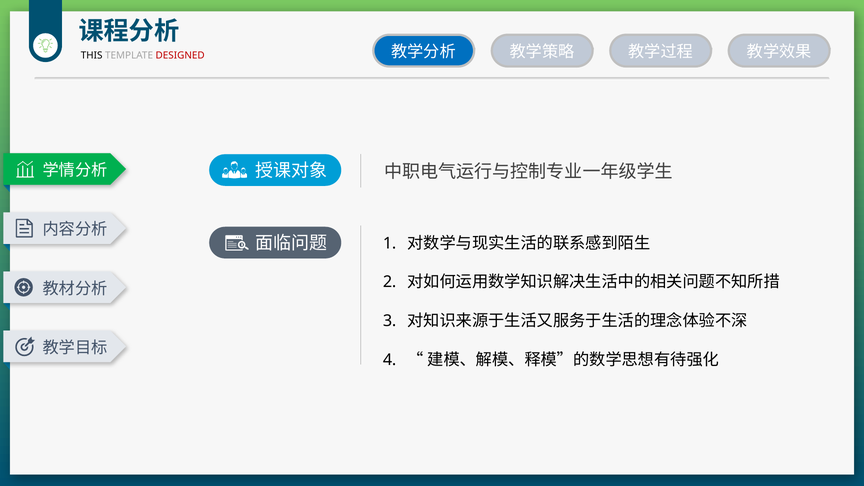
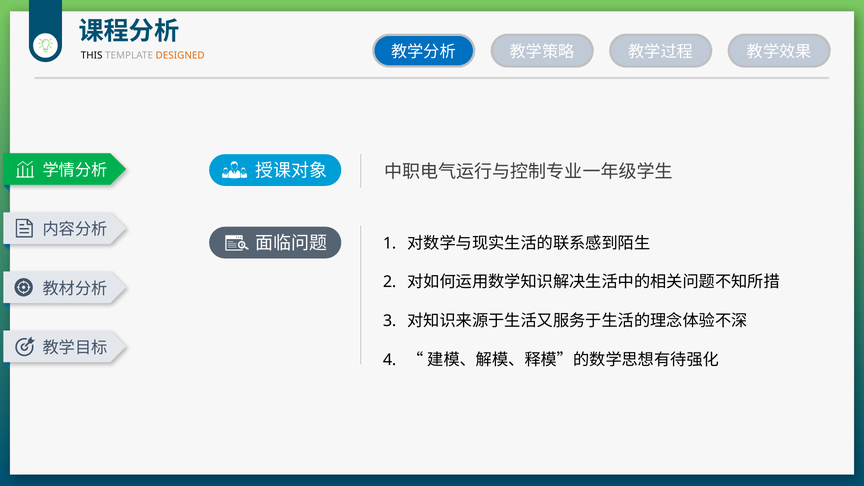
DESIGNED colour: red -> orange (180, 55)
